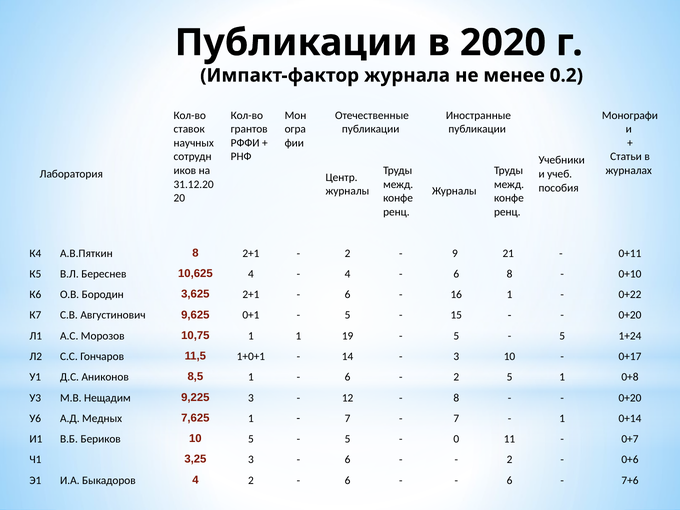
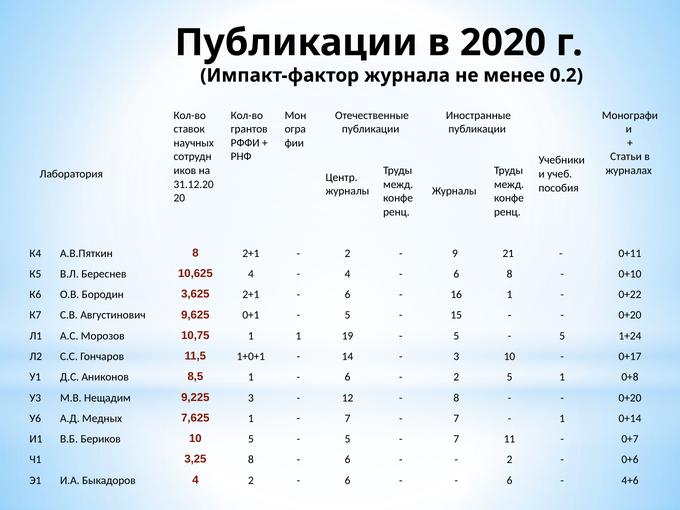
0: 0 -> 7 (456, 439)
3,25 3: 3 -> 8 (251, 460)
7+6: 7+6 -> 4+6 (630, 480)
